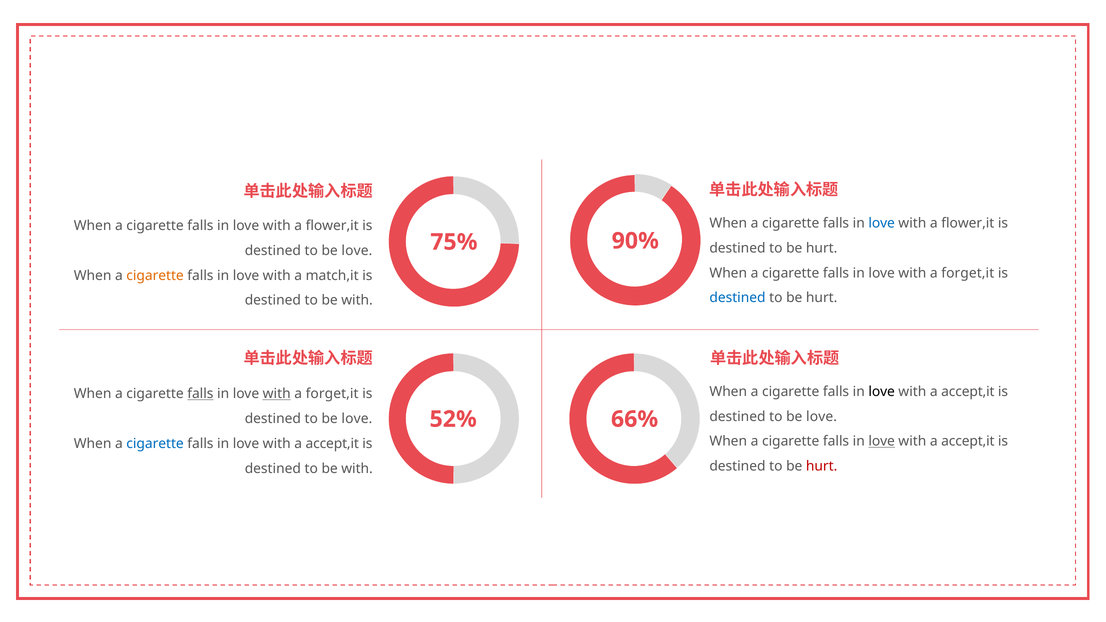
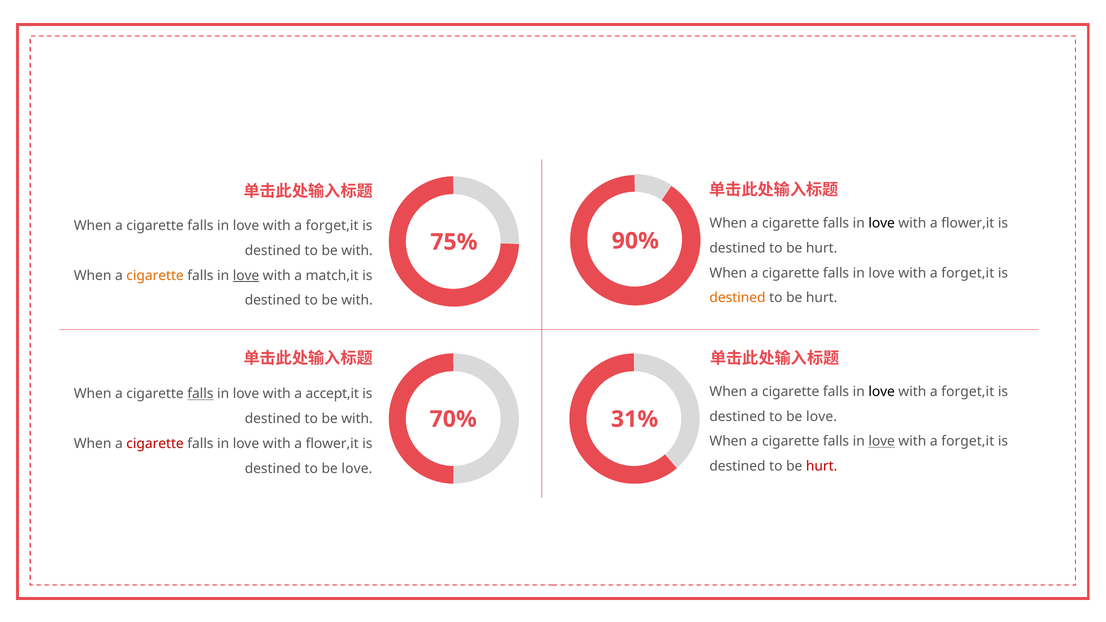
love colour: blue -> black (882, 223)
flower,it: flower,it -> forget,it (332, 226)
love: love -> with (357, 251)
love underline: none -> present (246, 276)
destined colour: blue -> orange (737, 298)
accept,it: accept,it -> forget,it (968, 392)
with underline: present -> none (277, 394)
forget,it: forget,it -> accept,it (332, 394)
love: love -> with (357, 419)
52%: 52% -> 70% (453, 419)
66%: 66% -> 31% (635, 419)
accept,it: accept,it -> forget,it (968, 441)
cigarette colour: blue -> red (155, 444)
accept,it: accept,it -> flower,it (332, 444)
with: with -> love (357, 469)
